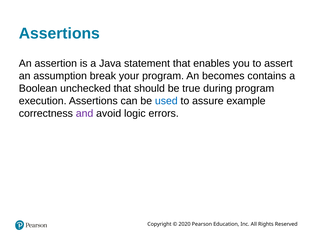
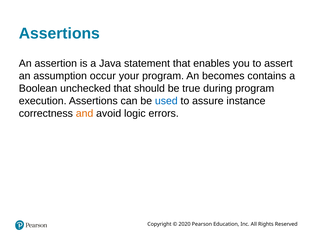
break: break -> occur (103, 76)
example: example -> instance (246, 101)
and colour: purple -> orange (85, 114)
